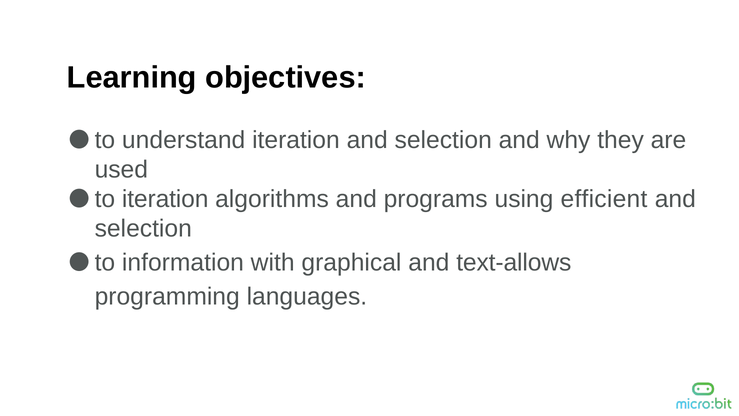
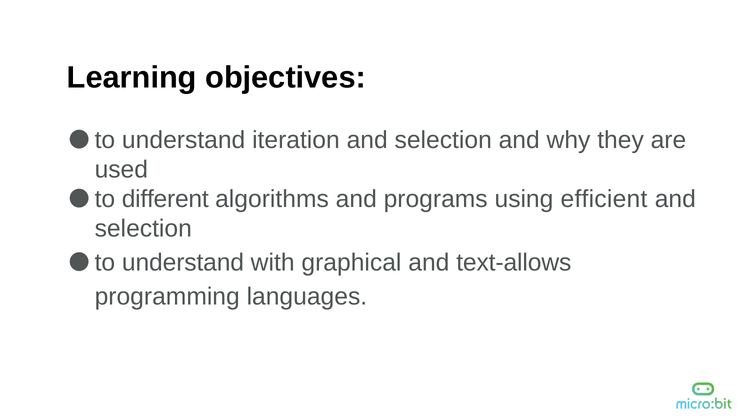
to iteration: iteration -> different (165, 199)
information: information -> understand (183, 263)
